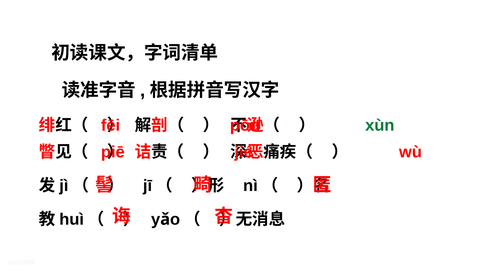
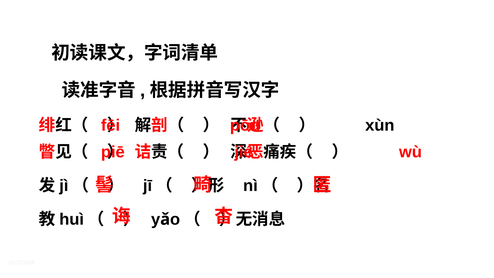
xùn colour: green -> black (380, 125)
